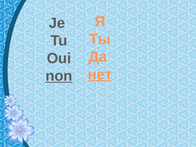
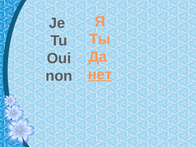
non underline: present -> none (59, 76)
